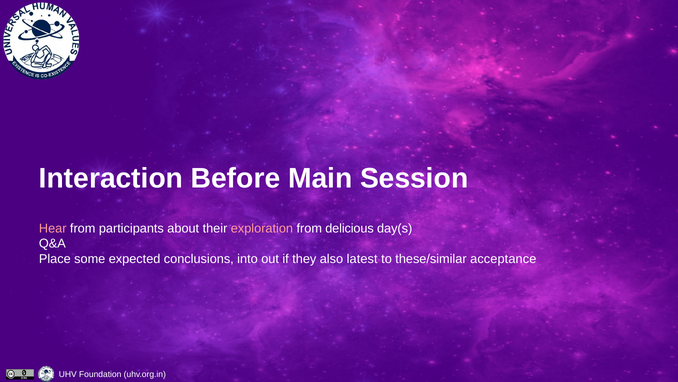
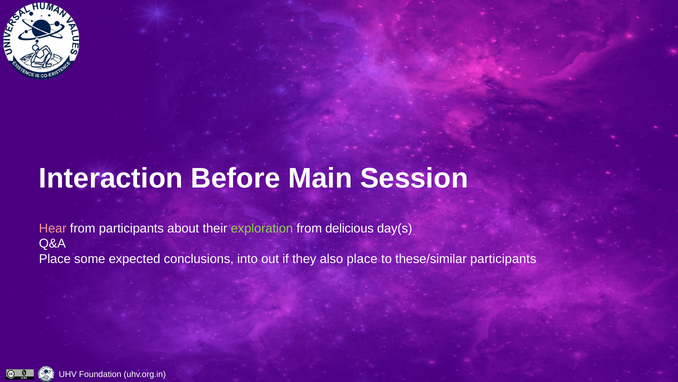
exploration colour: pink -> light green (262, 228)
also latest: latest -> place (362, 258)
these/similar acceptance: acceptance -> participants (503, 258)
